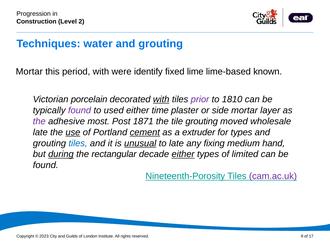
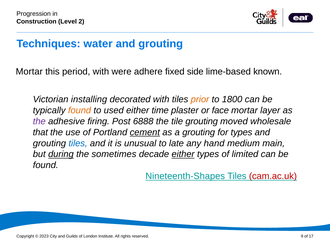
identify: identify -> adhere (148, 72)
lime: lime -> side (195, 72)
porcelain: porcelain -> installing (89, 100)
with underline: present -> none (161, 100)
prior colour: purple -> orange (200, 100)
1810: 1810 -> 1800 (232, 100)
found colour: purple -> orange (80, 111)
side: side -> face (220, 111)
most: most -> firing (99, 122)
1871: 1871 -> 6888 (143, 122)
late: late -> that (40, 133)
use underline: present -> none (73, 133)
a extruder: extruder -> grouting (199, 133)
unusual underline: present -> none (140, 144)
fixing: fixing -> hand (214, 144)
hand: hand -> main (274, 144)
rectangular: rectangular -> sometimes (114, 155)
Nineteenth-Porosity: Nineteenth-Porosity -> Nineteenth-Shapes (185, 177)
cam.ac.uk colour: purple -> red (273, 177)
